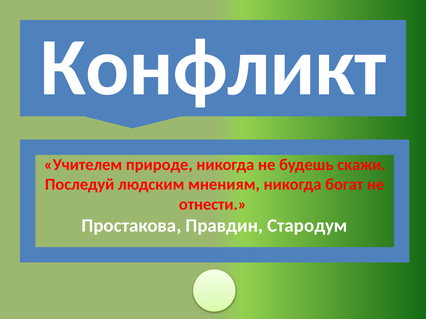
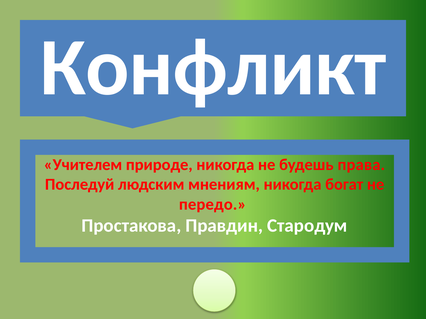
скажи: скажи -> права (361, 165)
отнести: отнести -> передо (213, 205)
